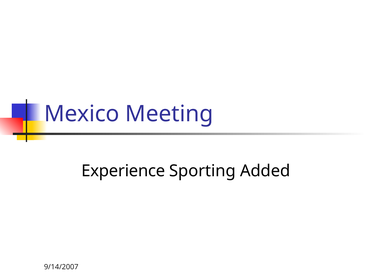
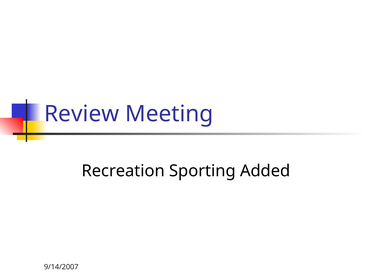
Mexico: Mexico -> Review (82, 114)
Experience: Experience -> Recreation (123, 171)
